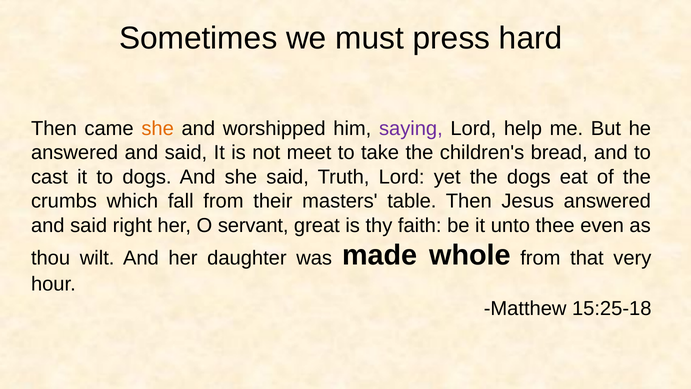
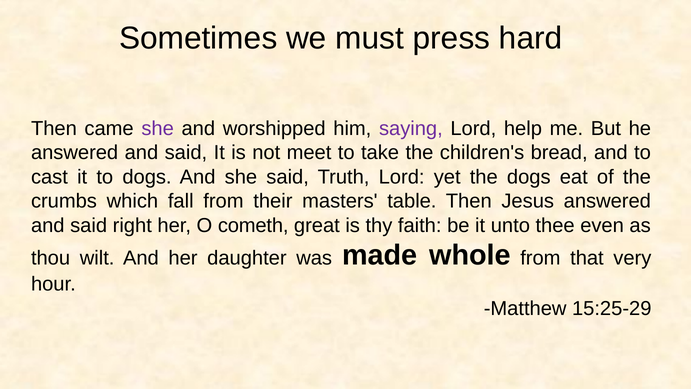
she colour: orange -> purple (158, 128)
servant: servant -> cometh (253, 225)
15:25-18: 15:25-18 -> 15:25-29 (612, 308)
